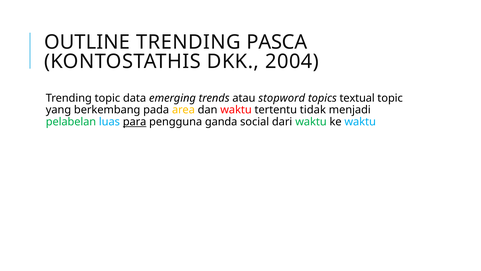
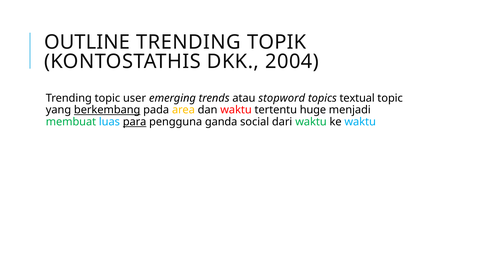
PASCA: PASCA -> TOPIK (277, 42)
data: data -> user (135, 98)
berkembang underline: none -> present (107, 110)
tidak: tidak -> huge (313, 110)
pelabelan: pelabelan -> membuat (71, 122)
